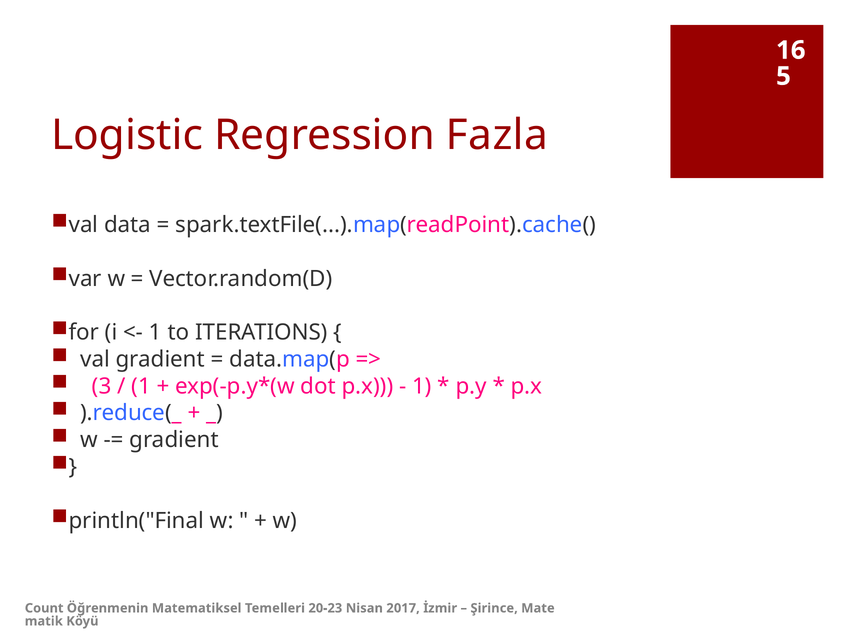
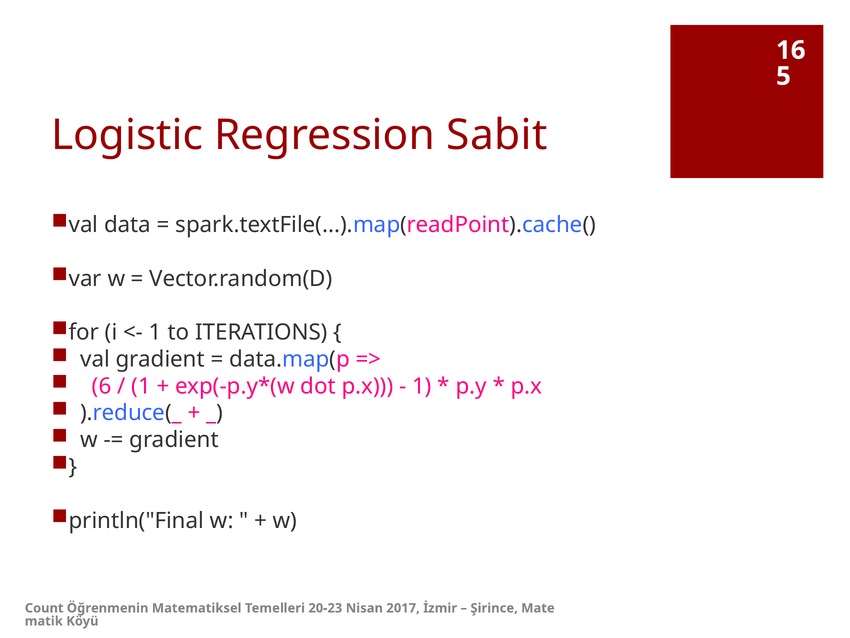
Fazla: Fazla -> Sabit (497, 135)
3: 3 -> 6 (102, 386)
